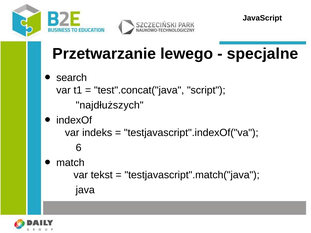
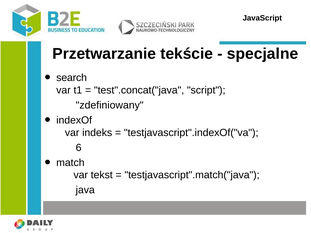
lewego: lewego -> tekście (187, 54)
najdłuższych: najdłuższych -> zdefiniowany (110, 105)
